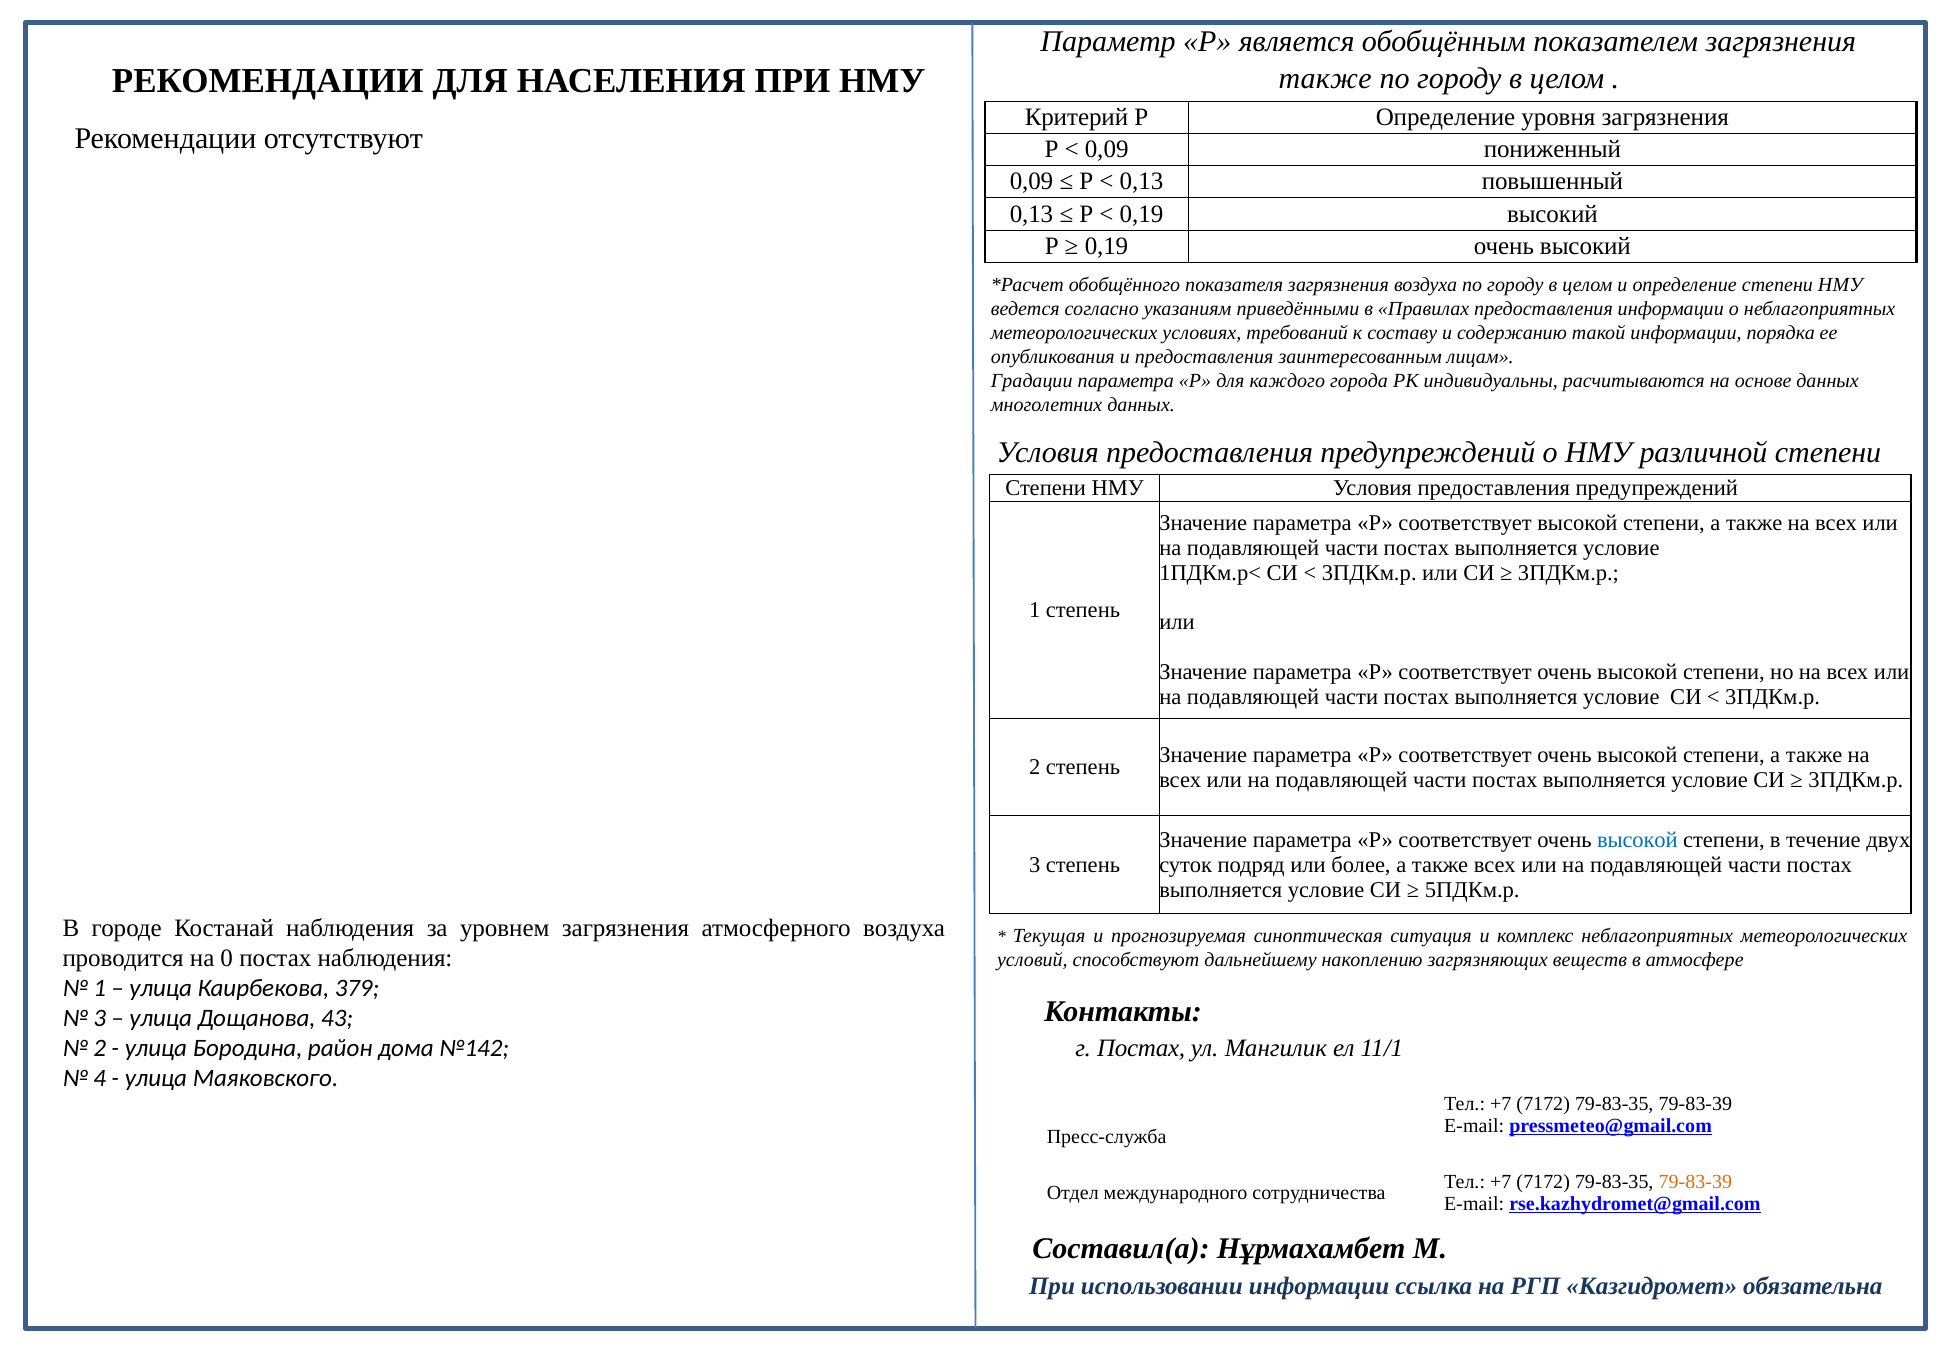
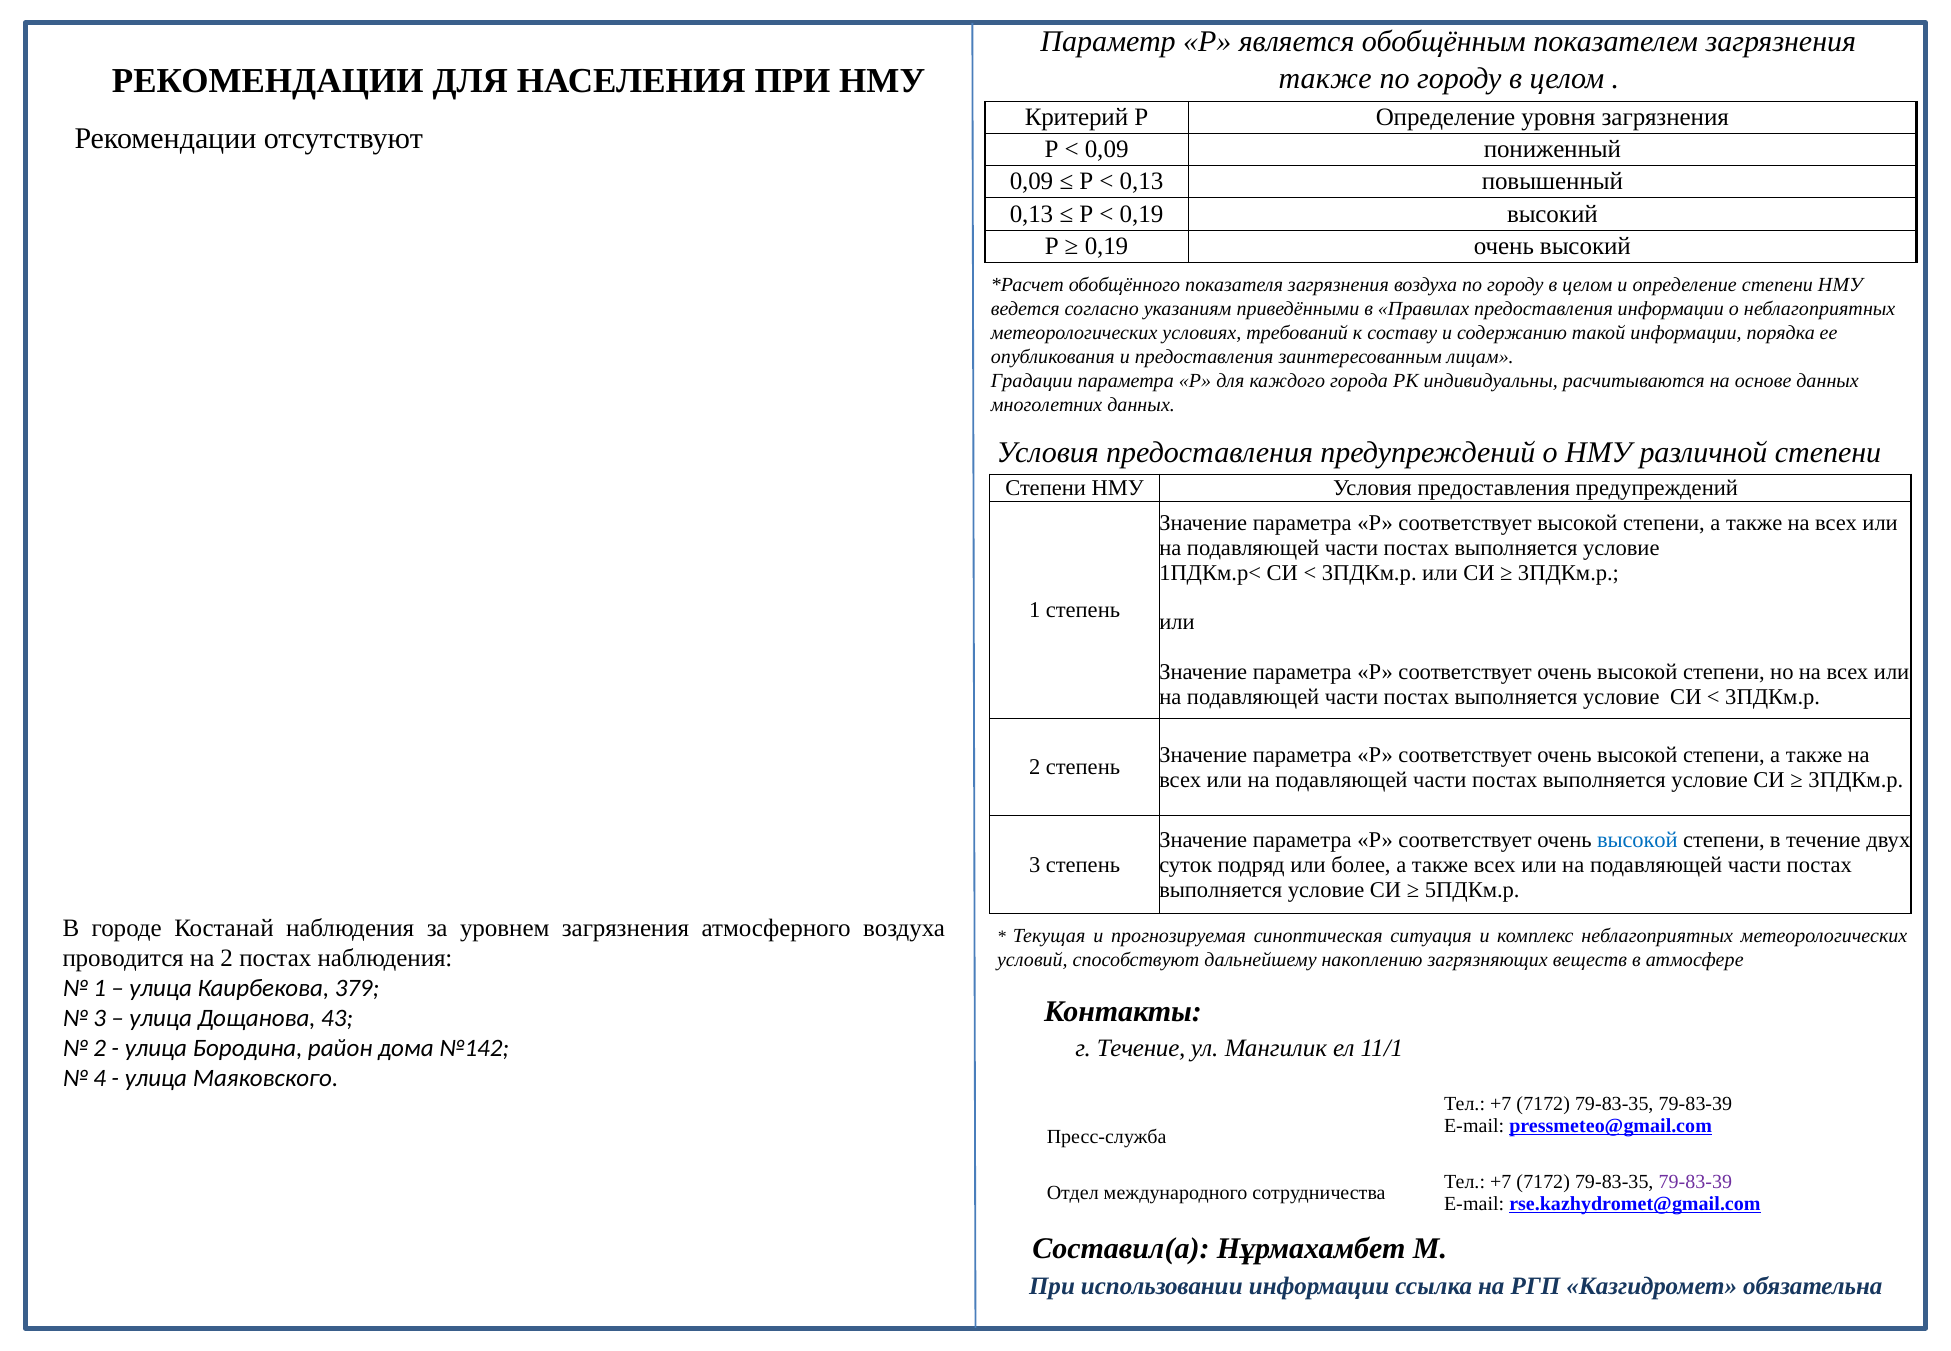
на 0: 0 -> 2 (227, 958)
г Постах: Постах -> Течение (1141, 1048)
79-83-39 colour: orange -> purple (1695, 1181)
